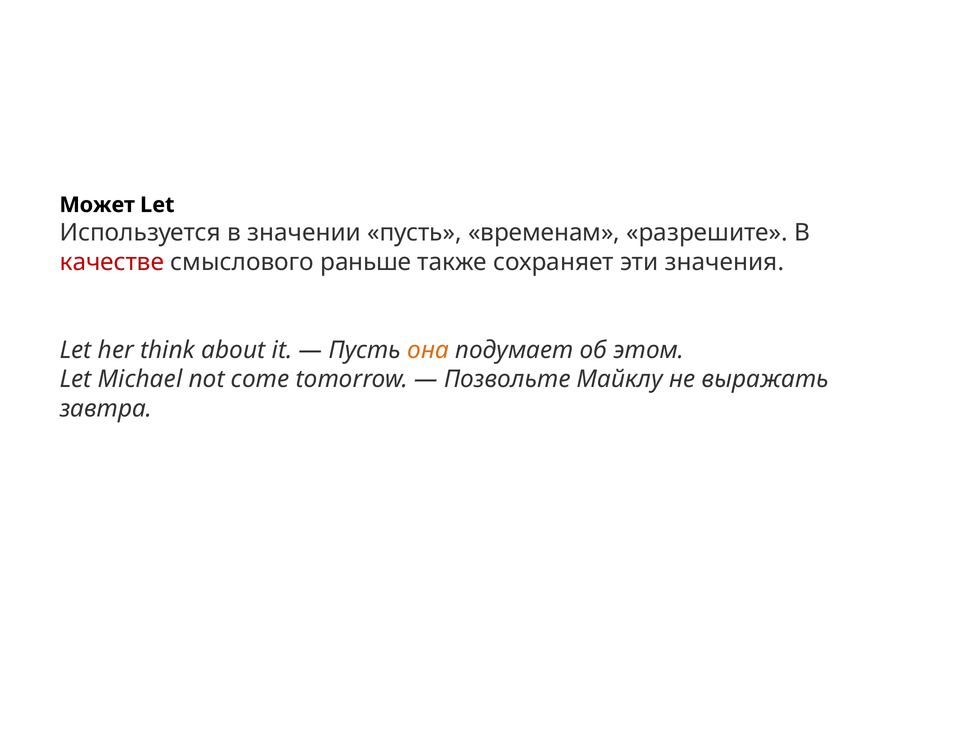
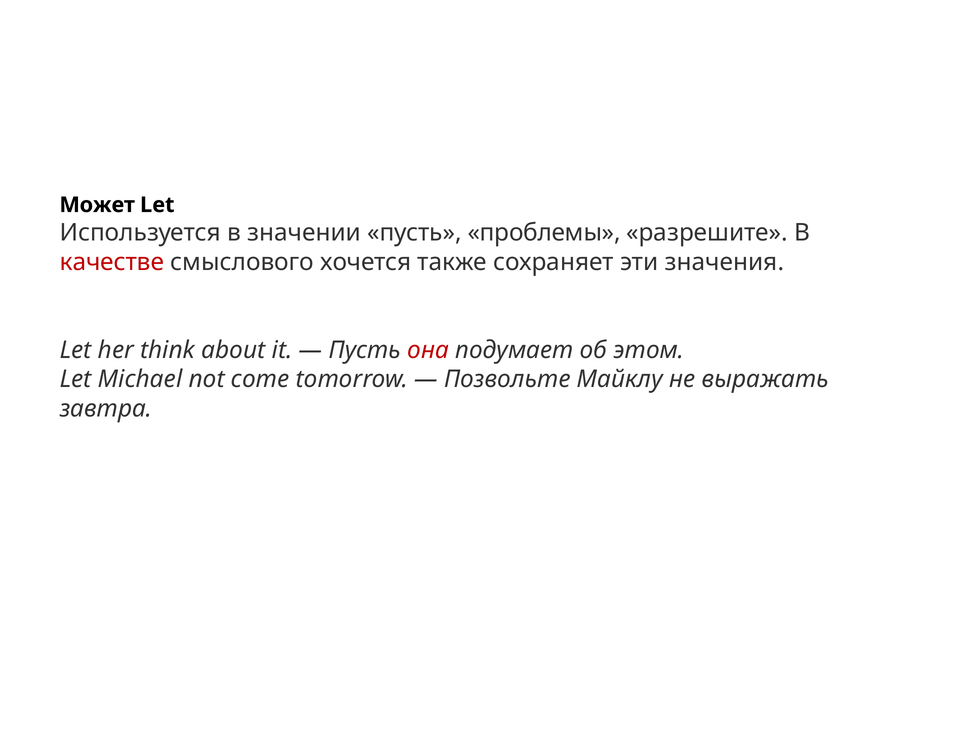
временам: временам -> проблемы (544, 233)
раньше: раньше -> хочется (366, 262)
она colour: orange -> red (428, 350)
